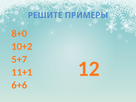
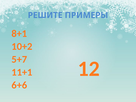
8+0: 8+0 -> 8+1 (19, 34)
